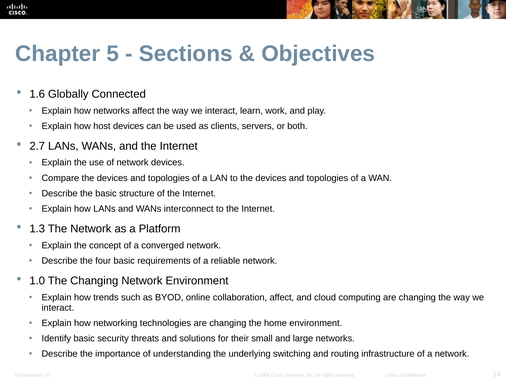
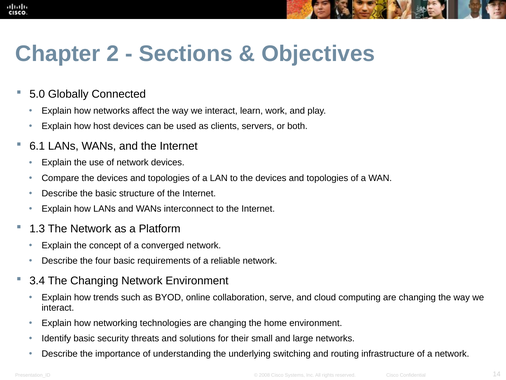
5: 5 -> 2 (113, 54)
1.6: 1.6 -> 5.0 (37, 94)
2.7: 2.7 -> 6.1 (37, 146)
1.0: 1.0 -> 3.4 (37, 280)
collaboration affect: affect -> serve (282, 297)
